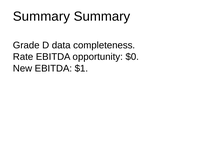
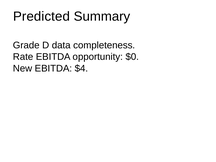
Summary: Summary -> Predicted (41, 16)
$1: $1 -> $4 (81, 68)
